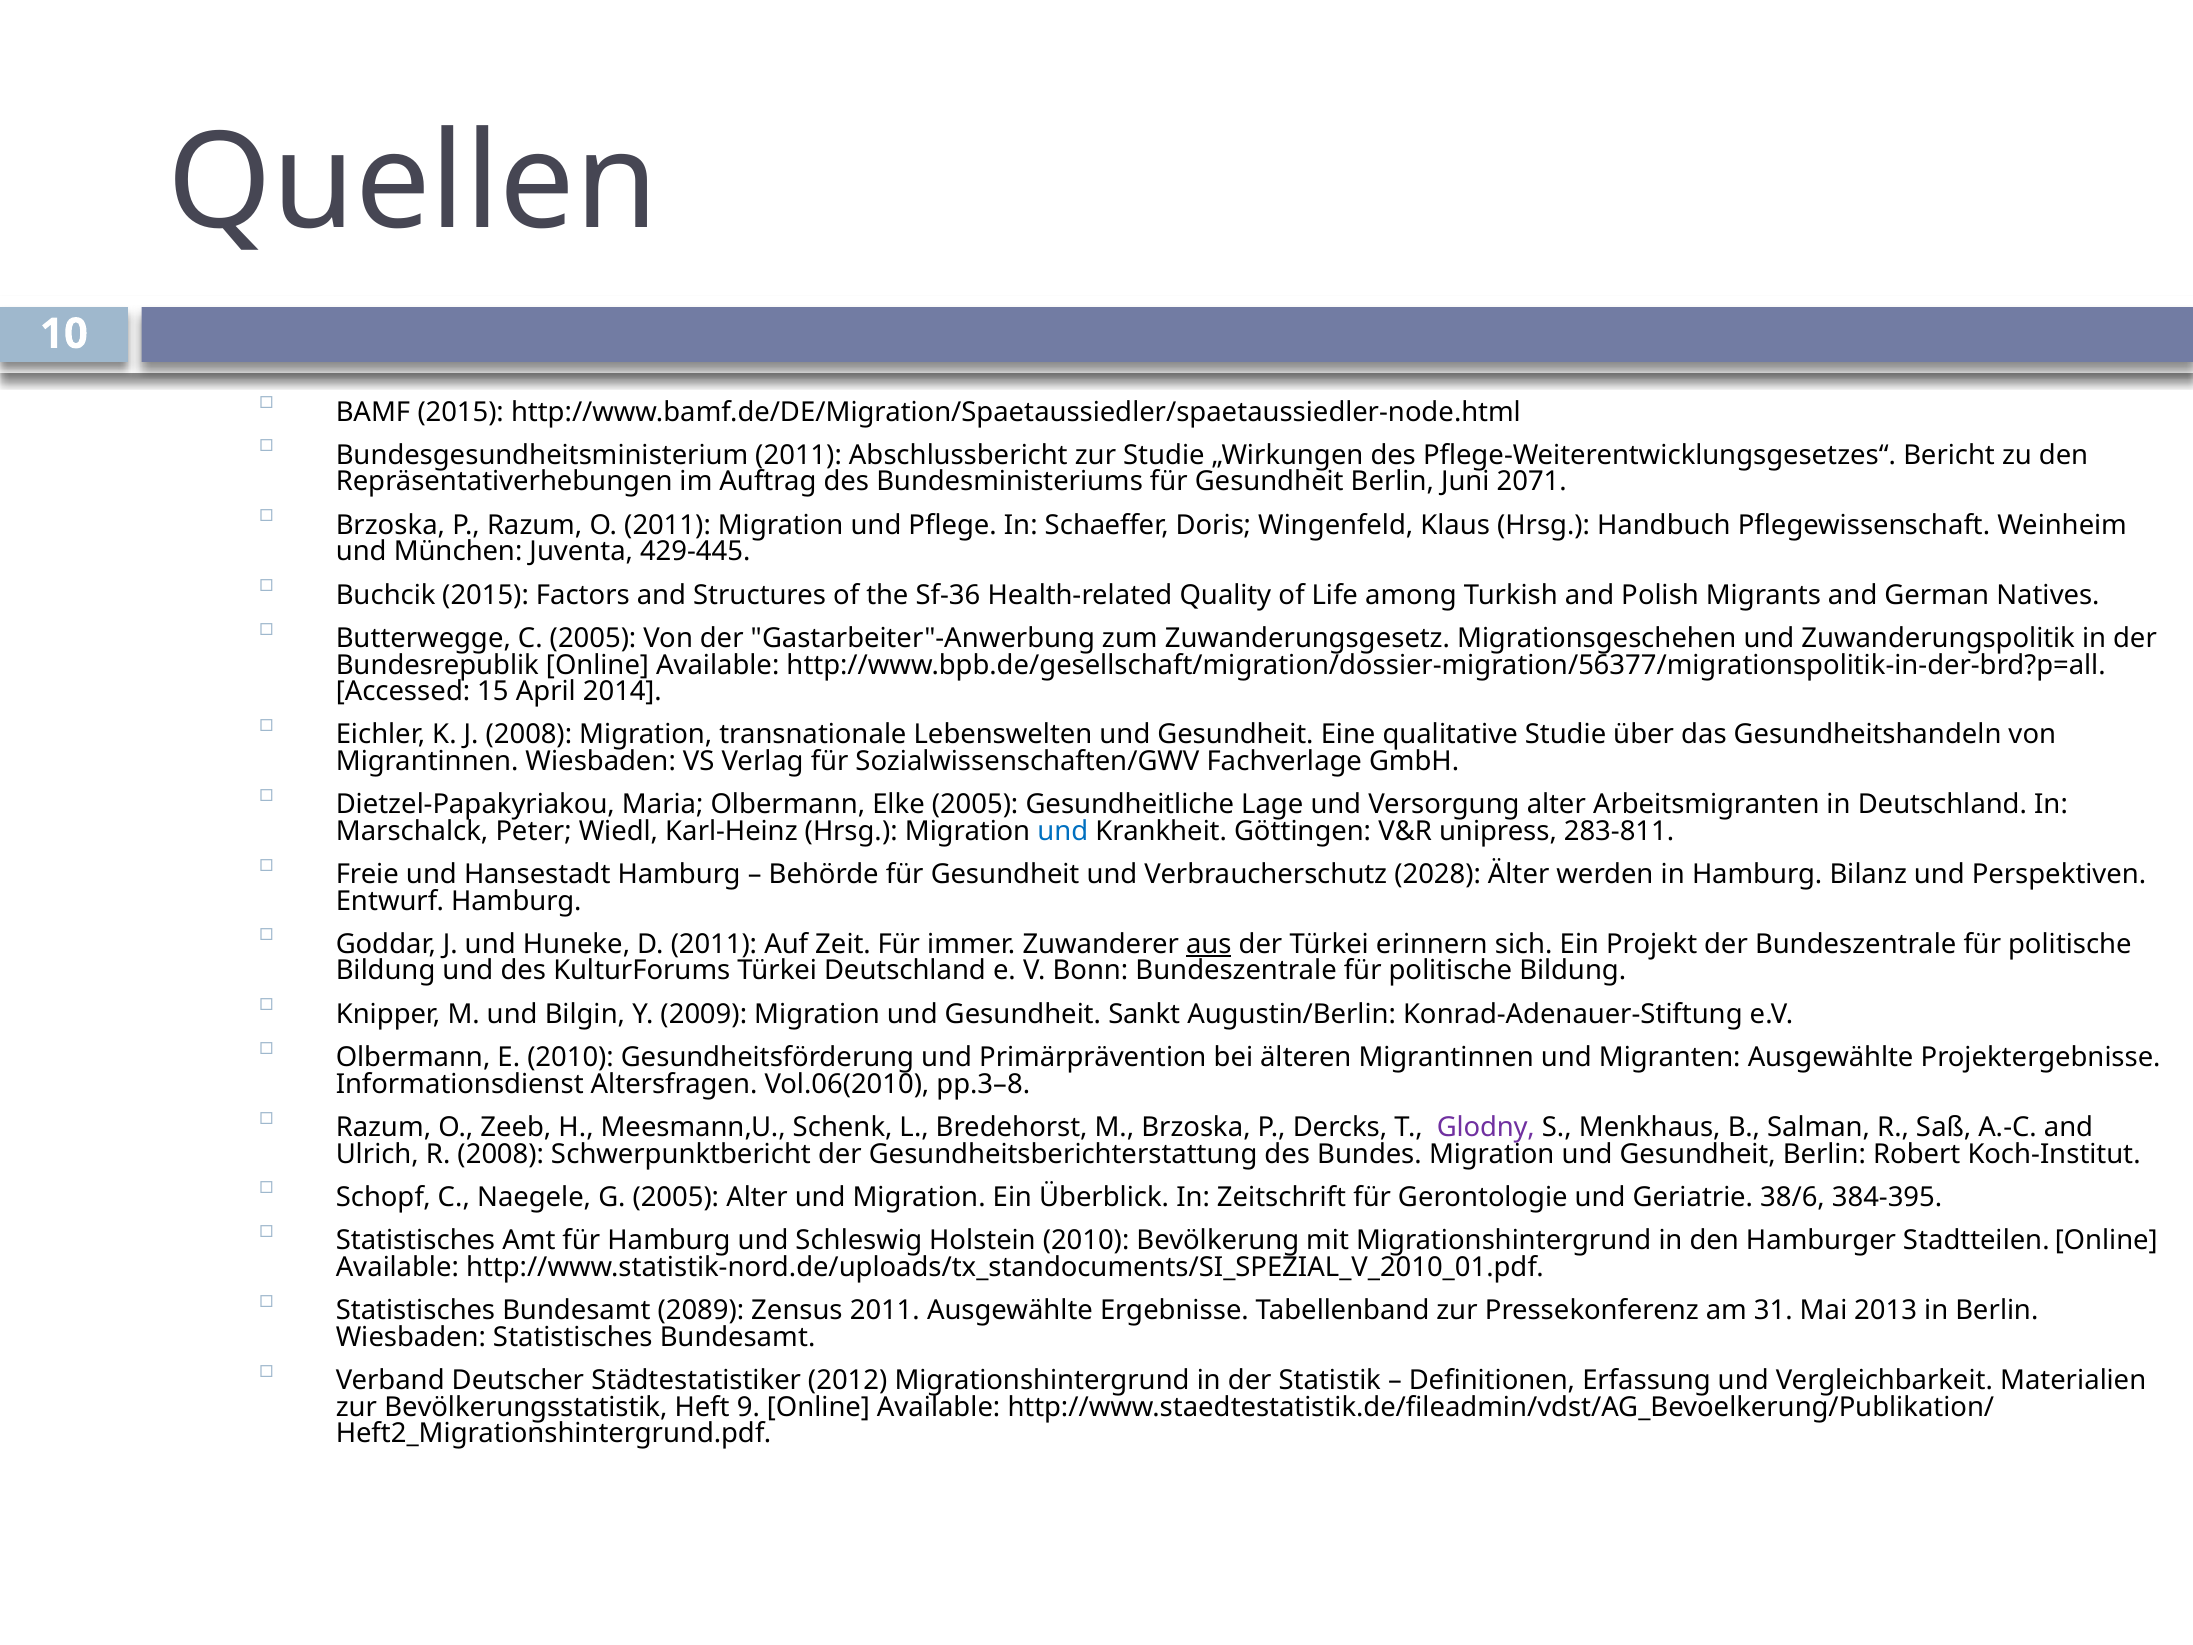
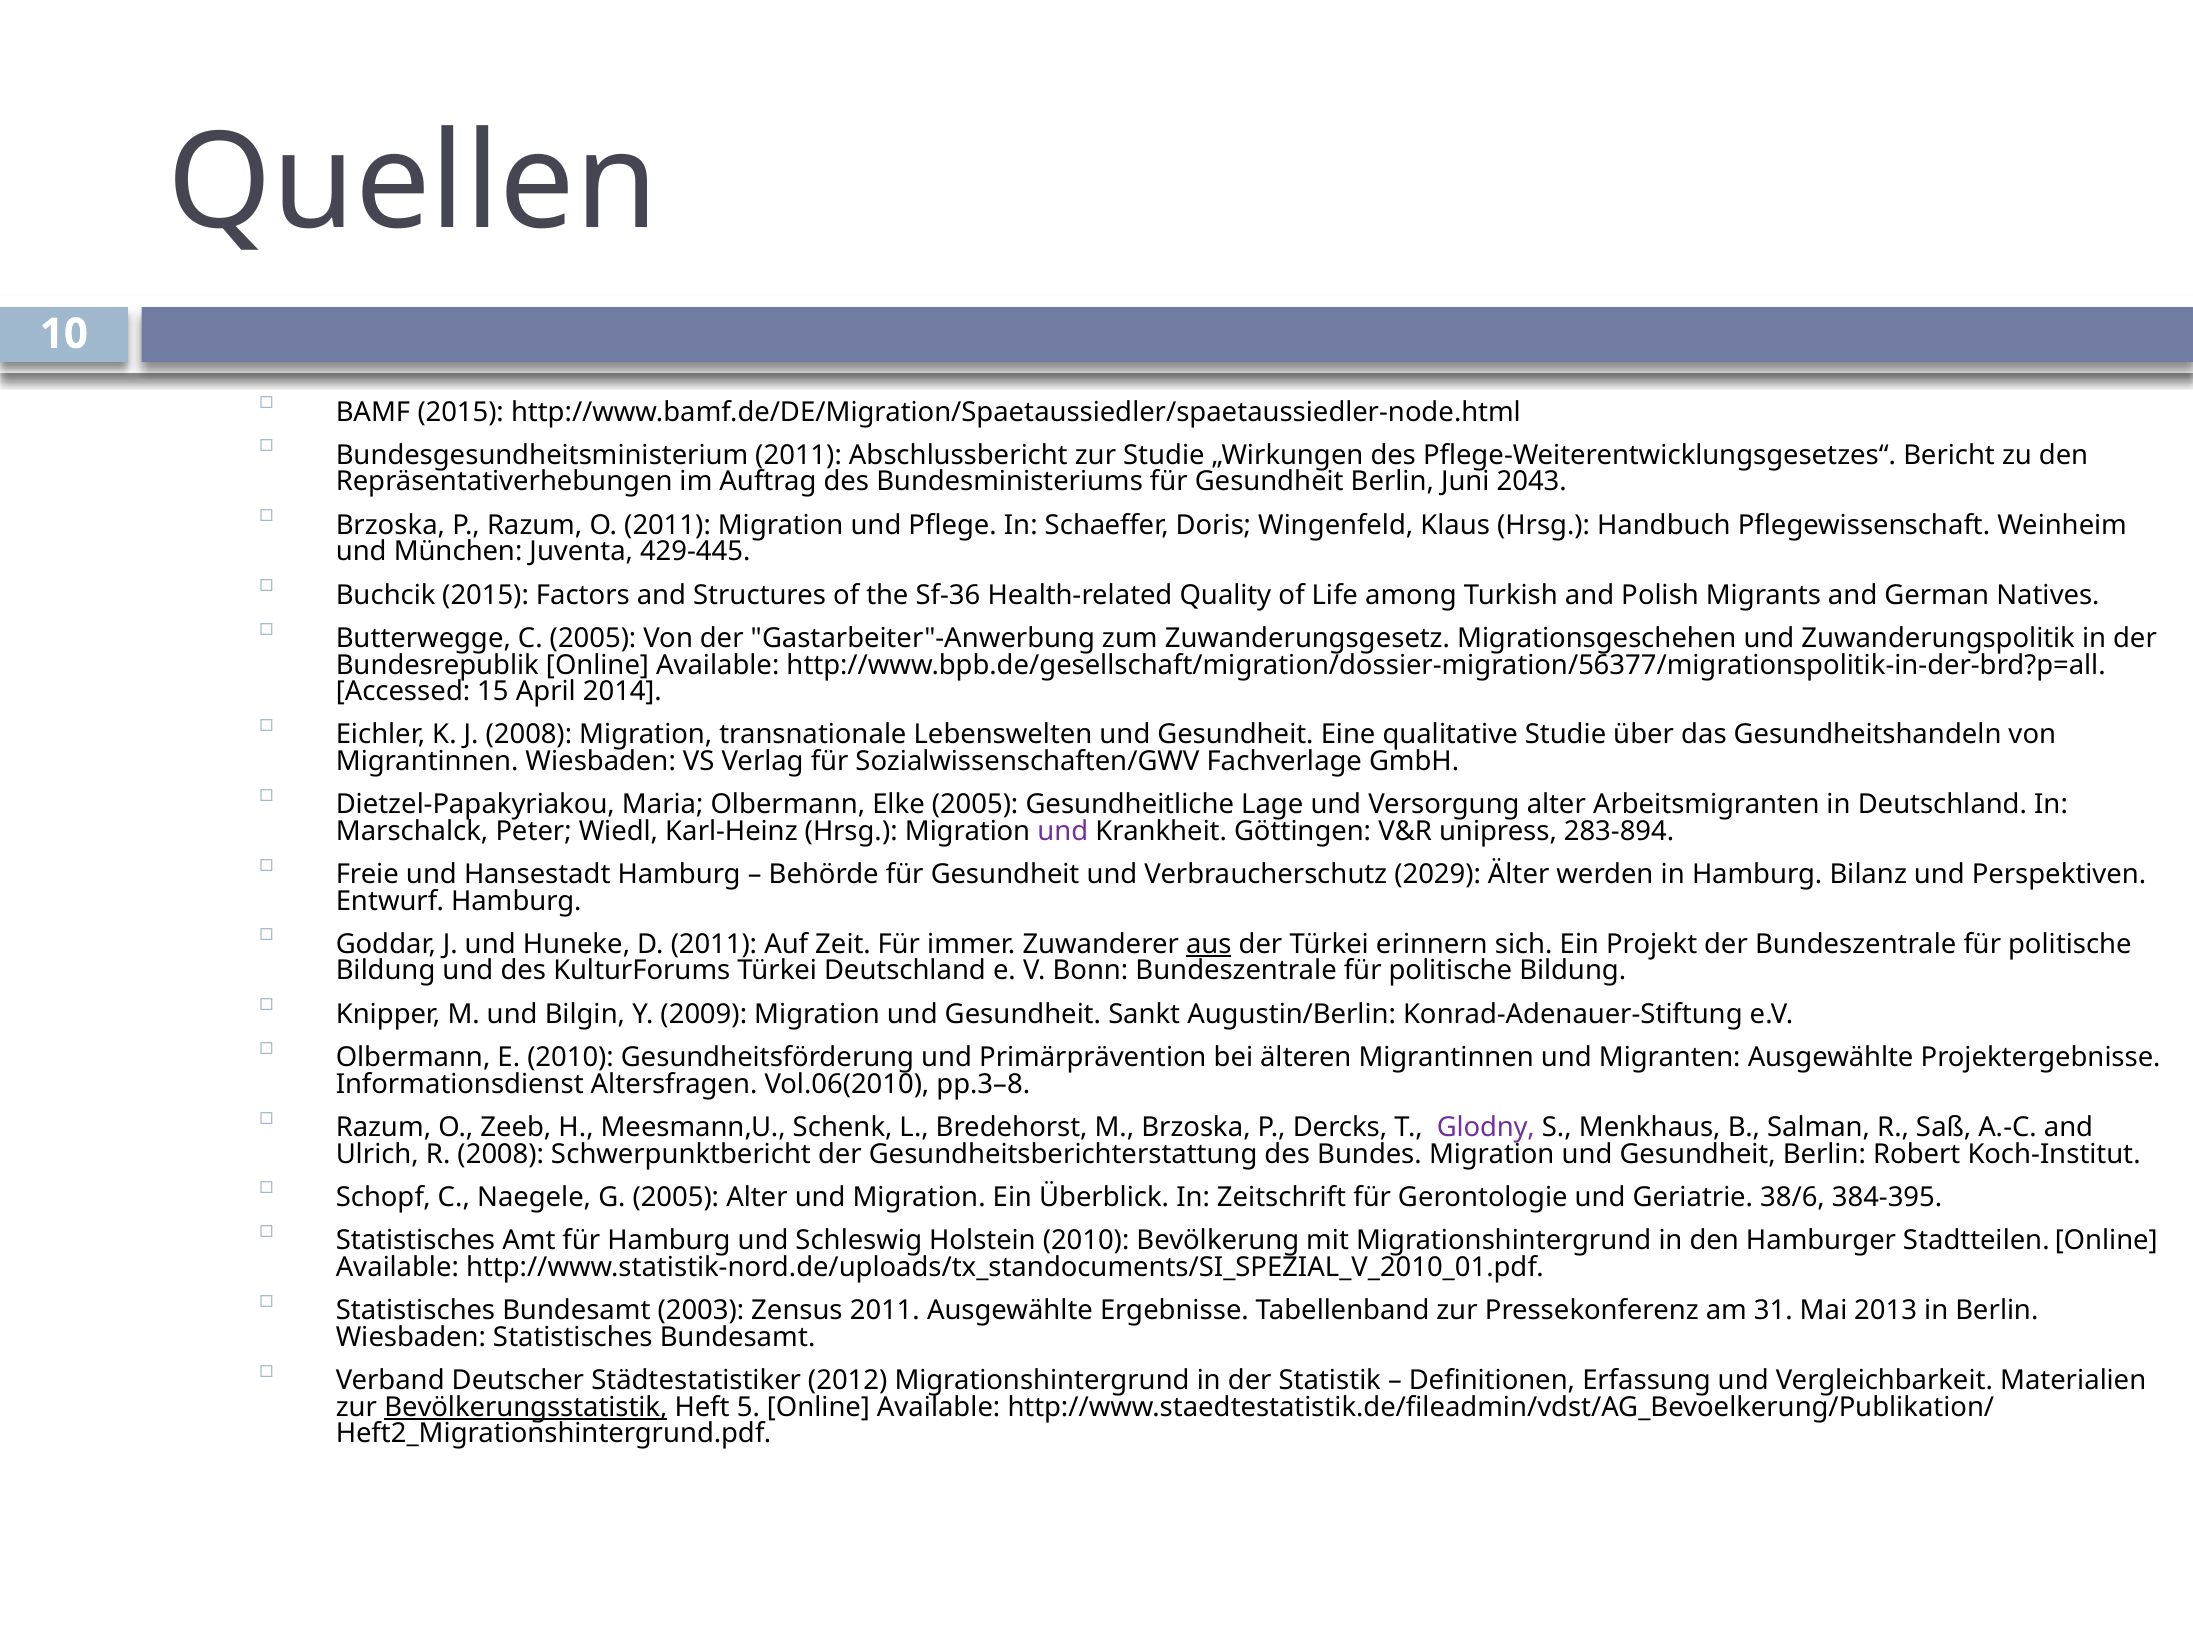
2071: 2071 -> 2043 (1532, 482)
und colour: blue -> purple (1063, 831)
283-811: 283-811 -> 283-894 (1619, 831)
2028: 2028 -> 2029 (1438, 874)
2089: 2089 -> 2003 (701, 1311)
Bevölkerungsstatistik underline: none -> present (526, 1407)
9: 9 -> 5 (748, 1407)
